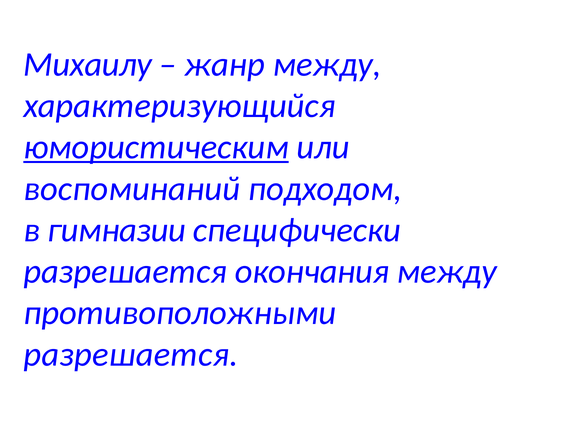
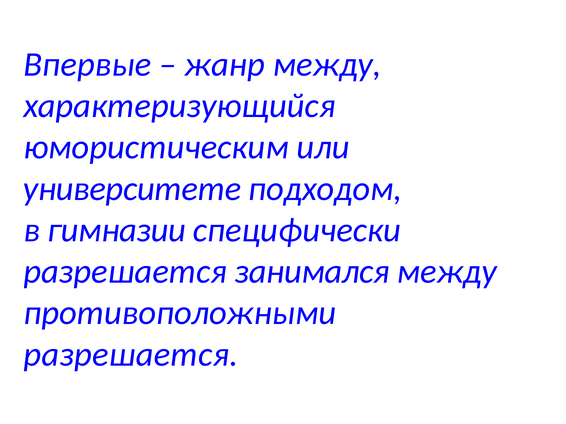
Михаилу: Михаилу -> Впервые (87, 64)
юмористическим underline: present -> none (156, 147)
воспоминаний: воспоминаний -> университете (132, 189)
окончания: окончания -> занимался (312, 272)
